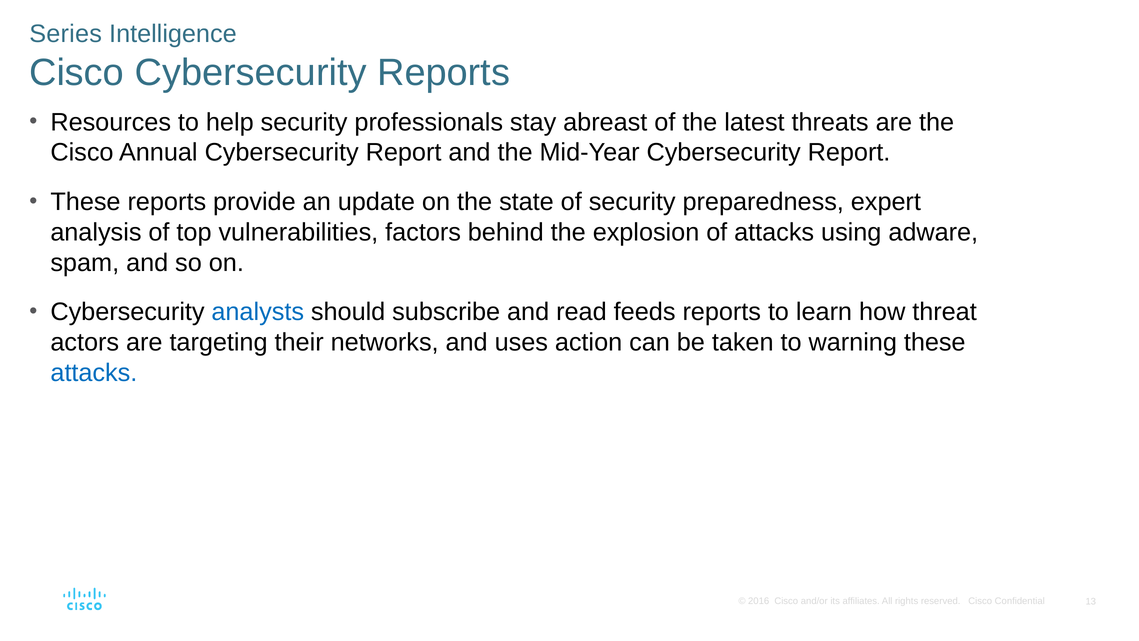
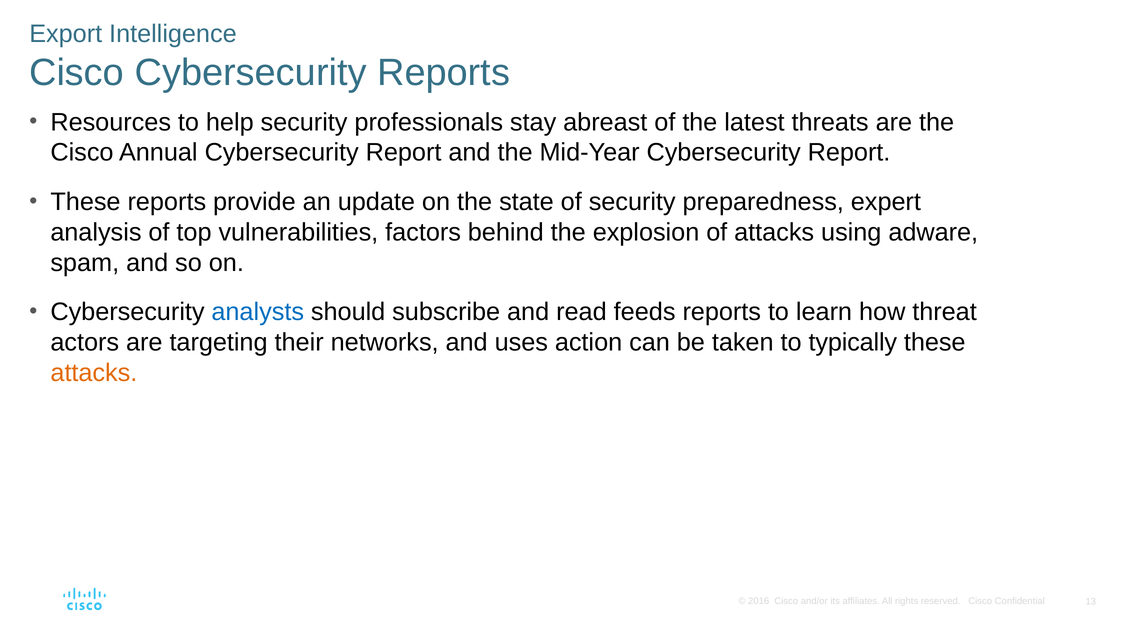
Series: Series -> Export (66, 34)
warning: warning -> typically (853, 342)
attacks colour: blue -> orange (94, 373)
